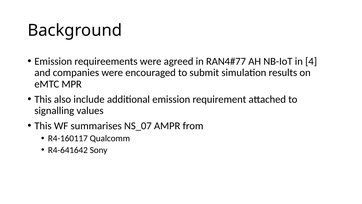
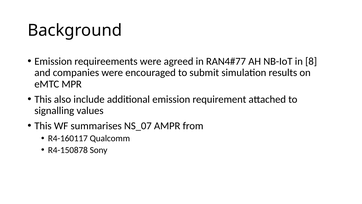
4: 4 -> 8 (311, 61)
R4-641642: R4-641642 -> R4-150878 (68, 150)
